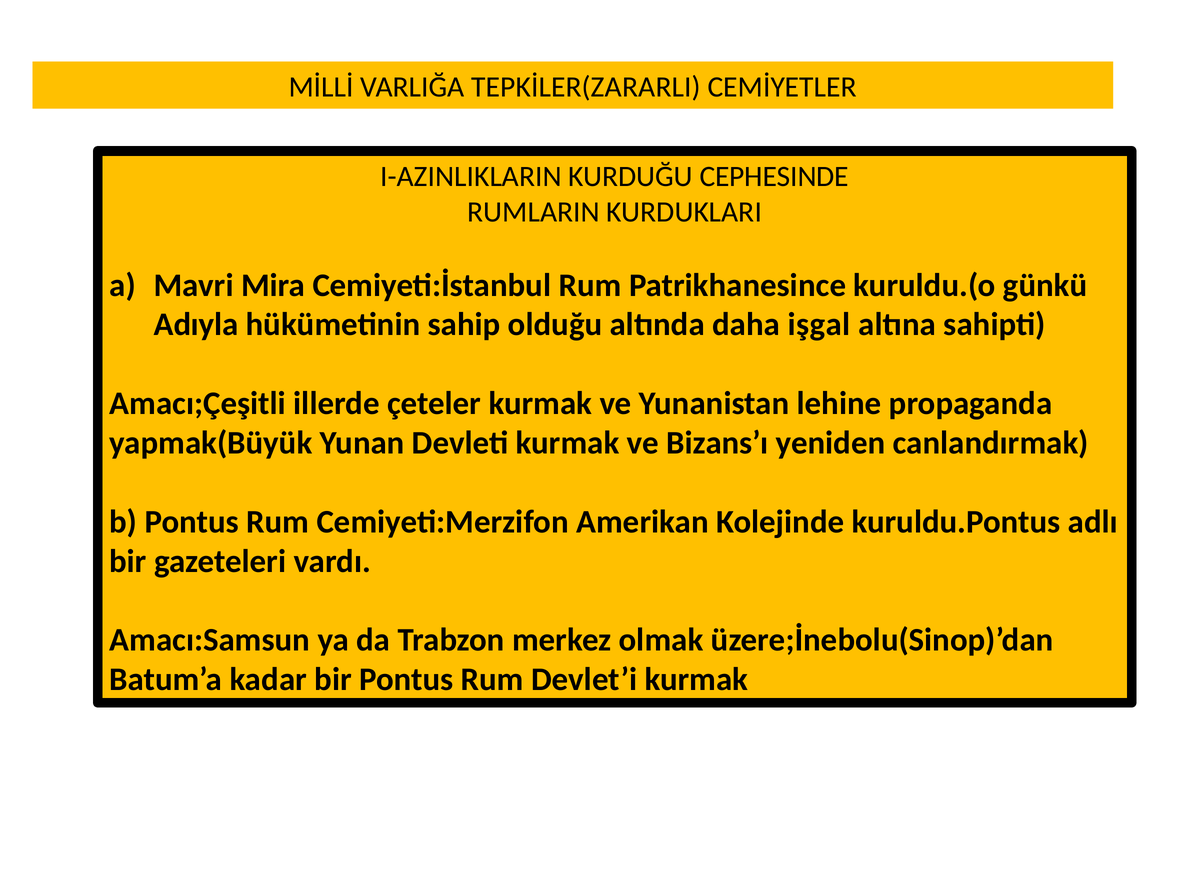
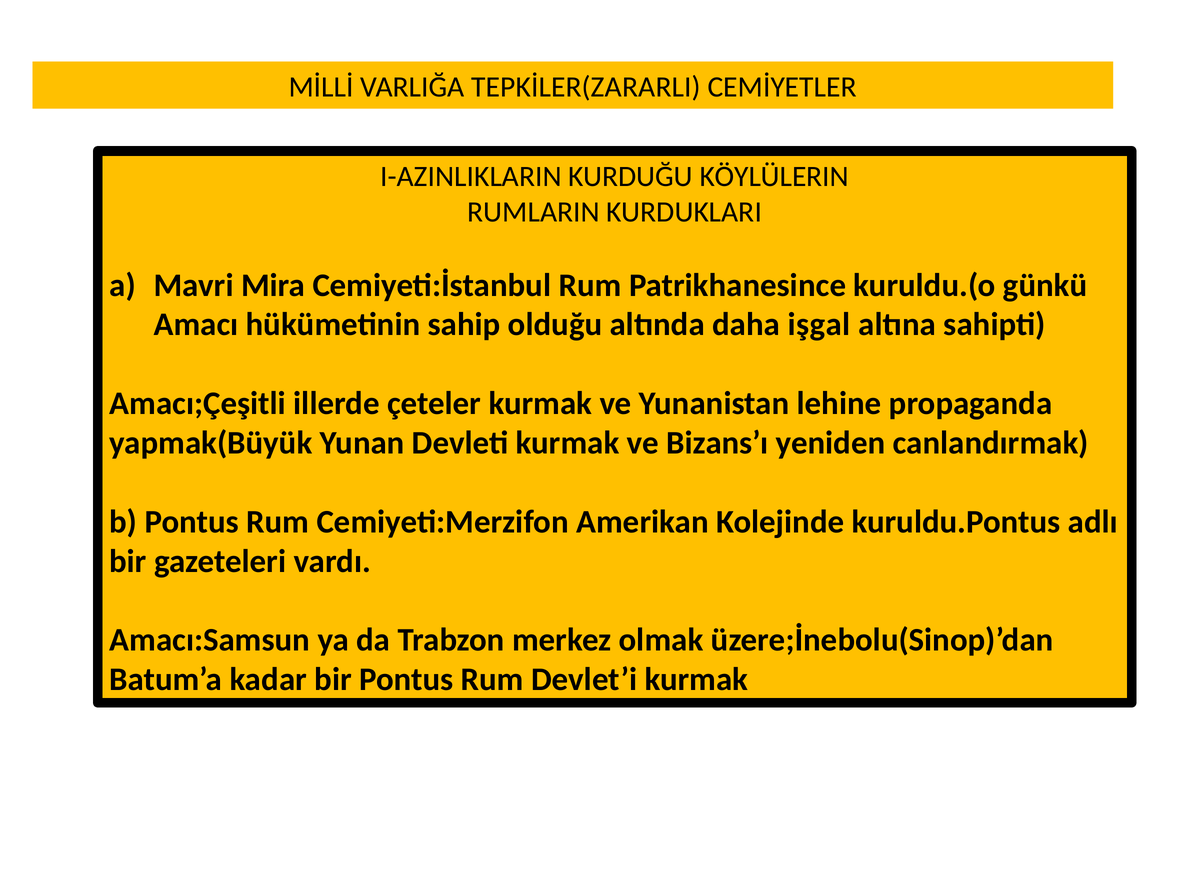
CEPHESINDE: CEPHESINDE -> KÖYLÜLERIN (774, 177)
Adıyla: Adıyla -> Amacı (196, 325)
